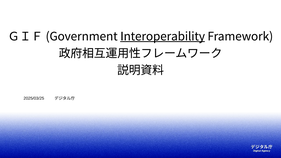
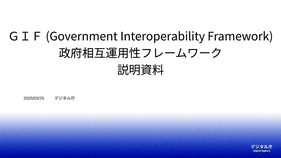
Interoperability underline: present -> none (163, 37)
